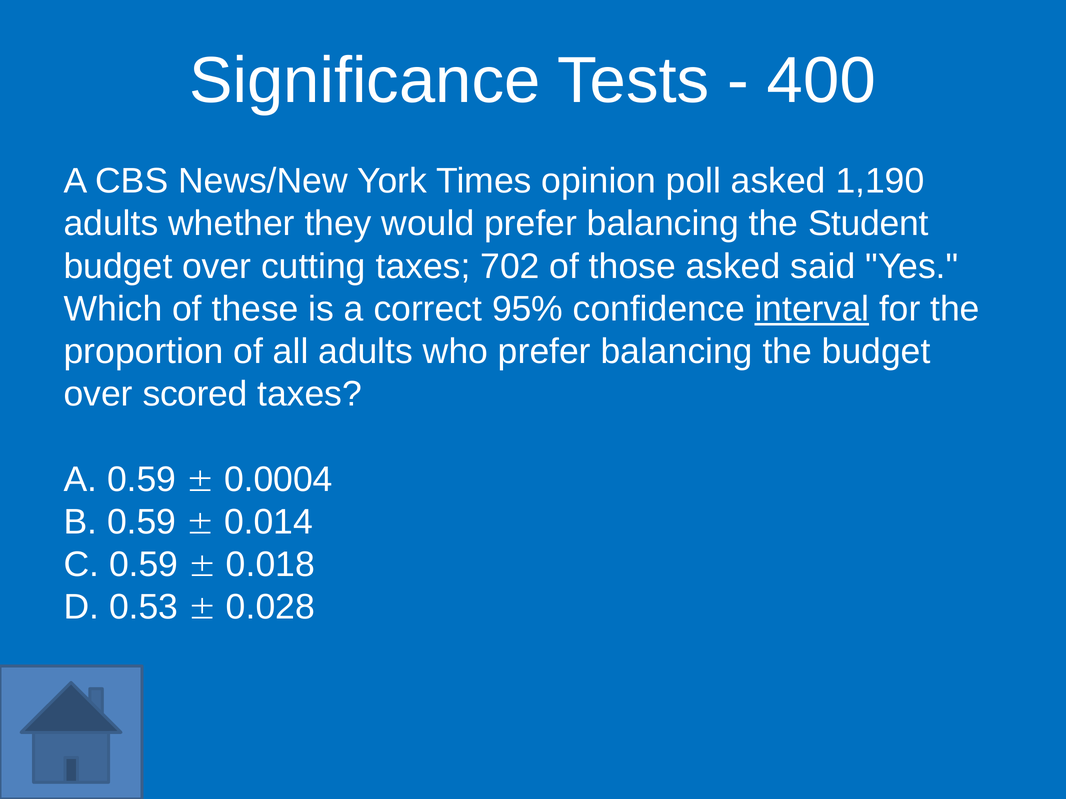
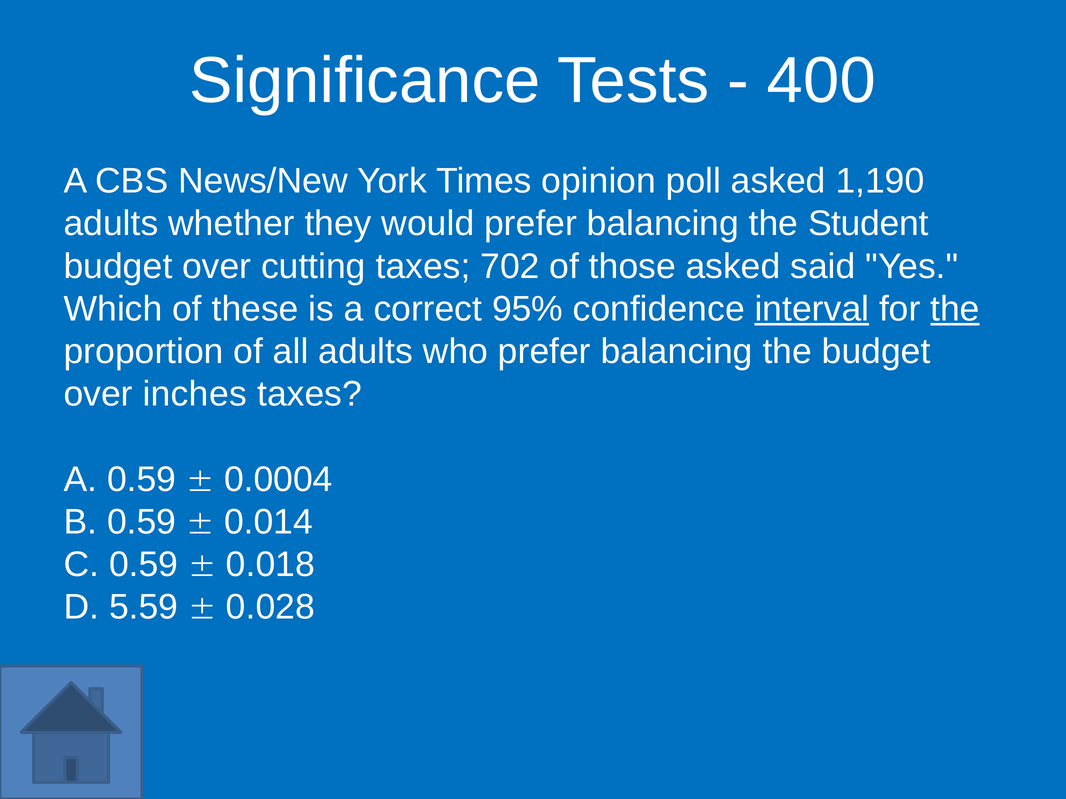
the underline: none -> present (955, 309)
scored: scored -> inches (195, 394)
0.53: 0.53 -> 5.59 (144, 608)
